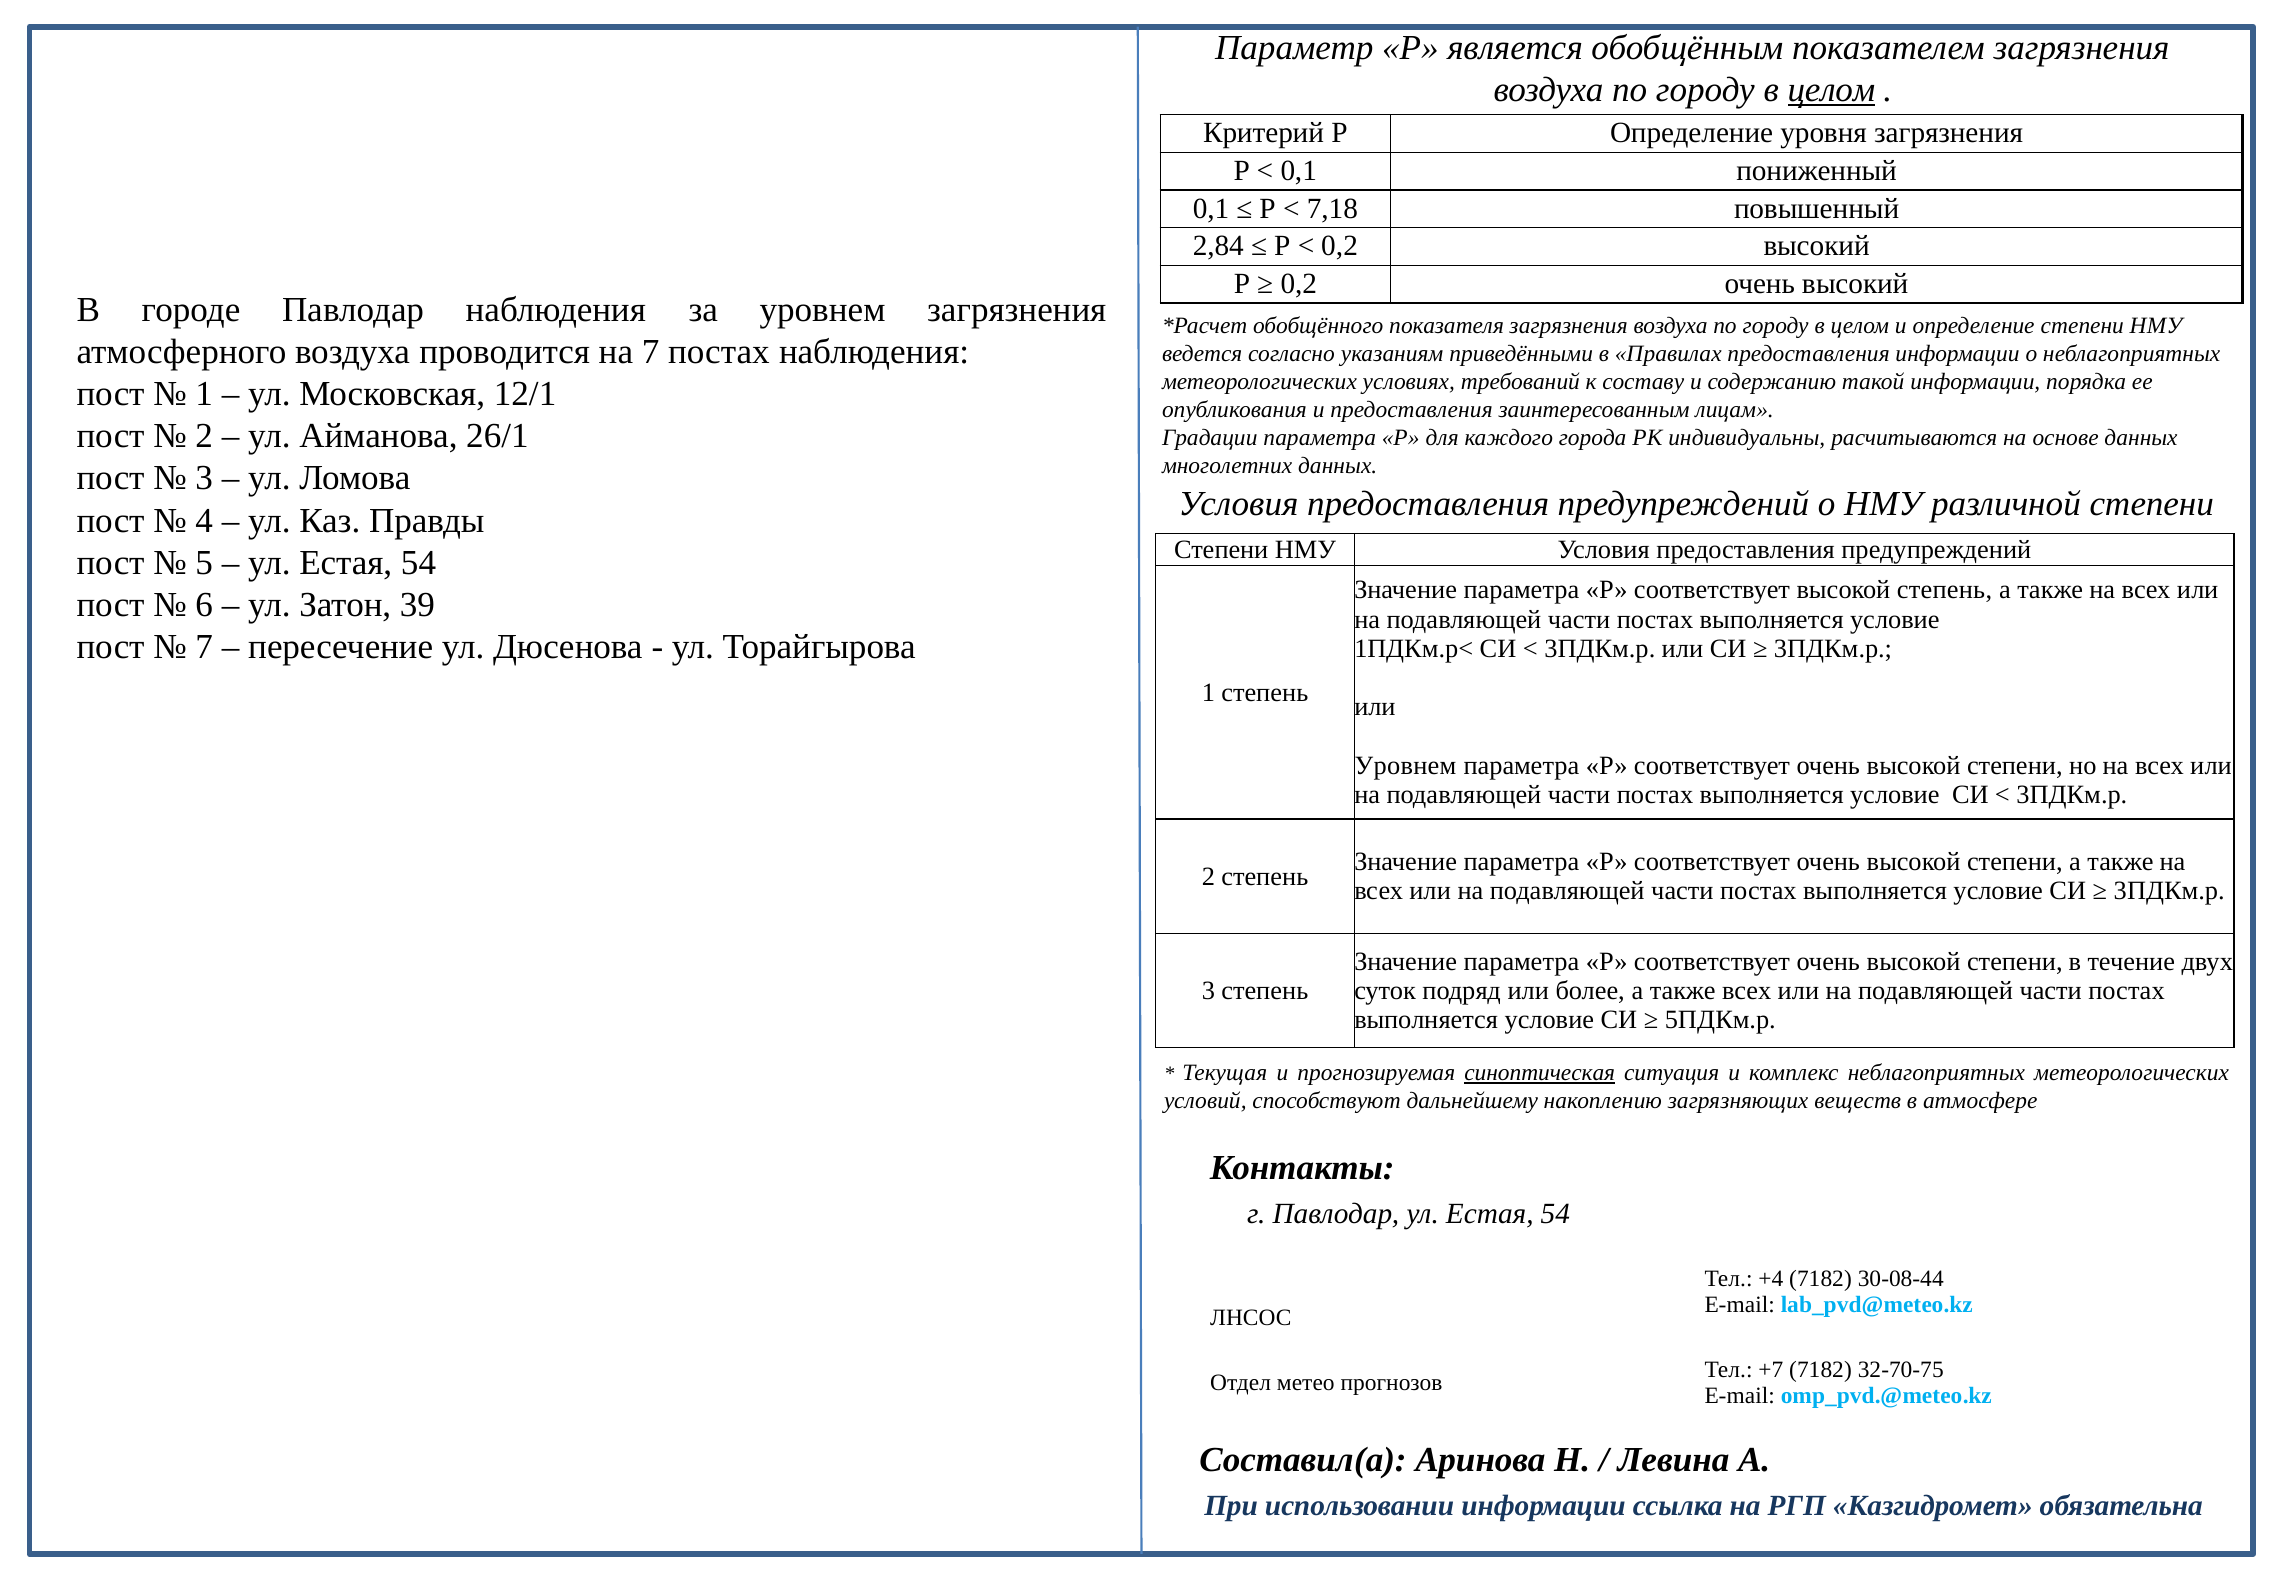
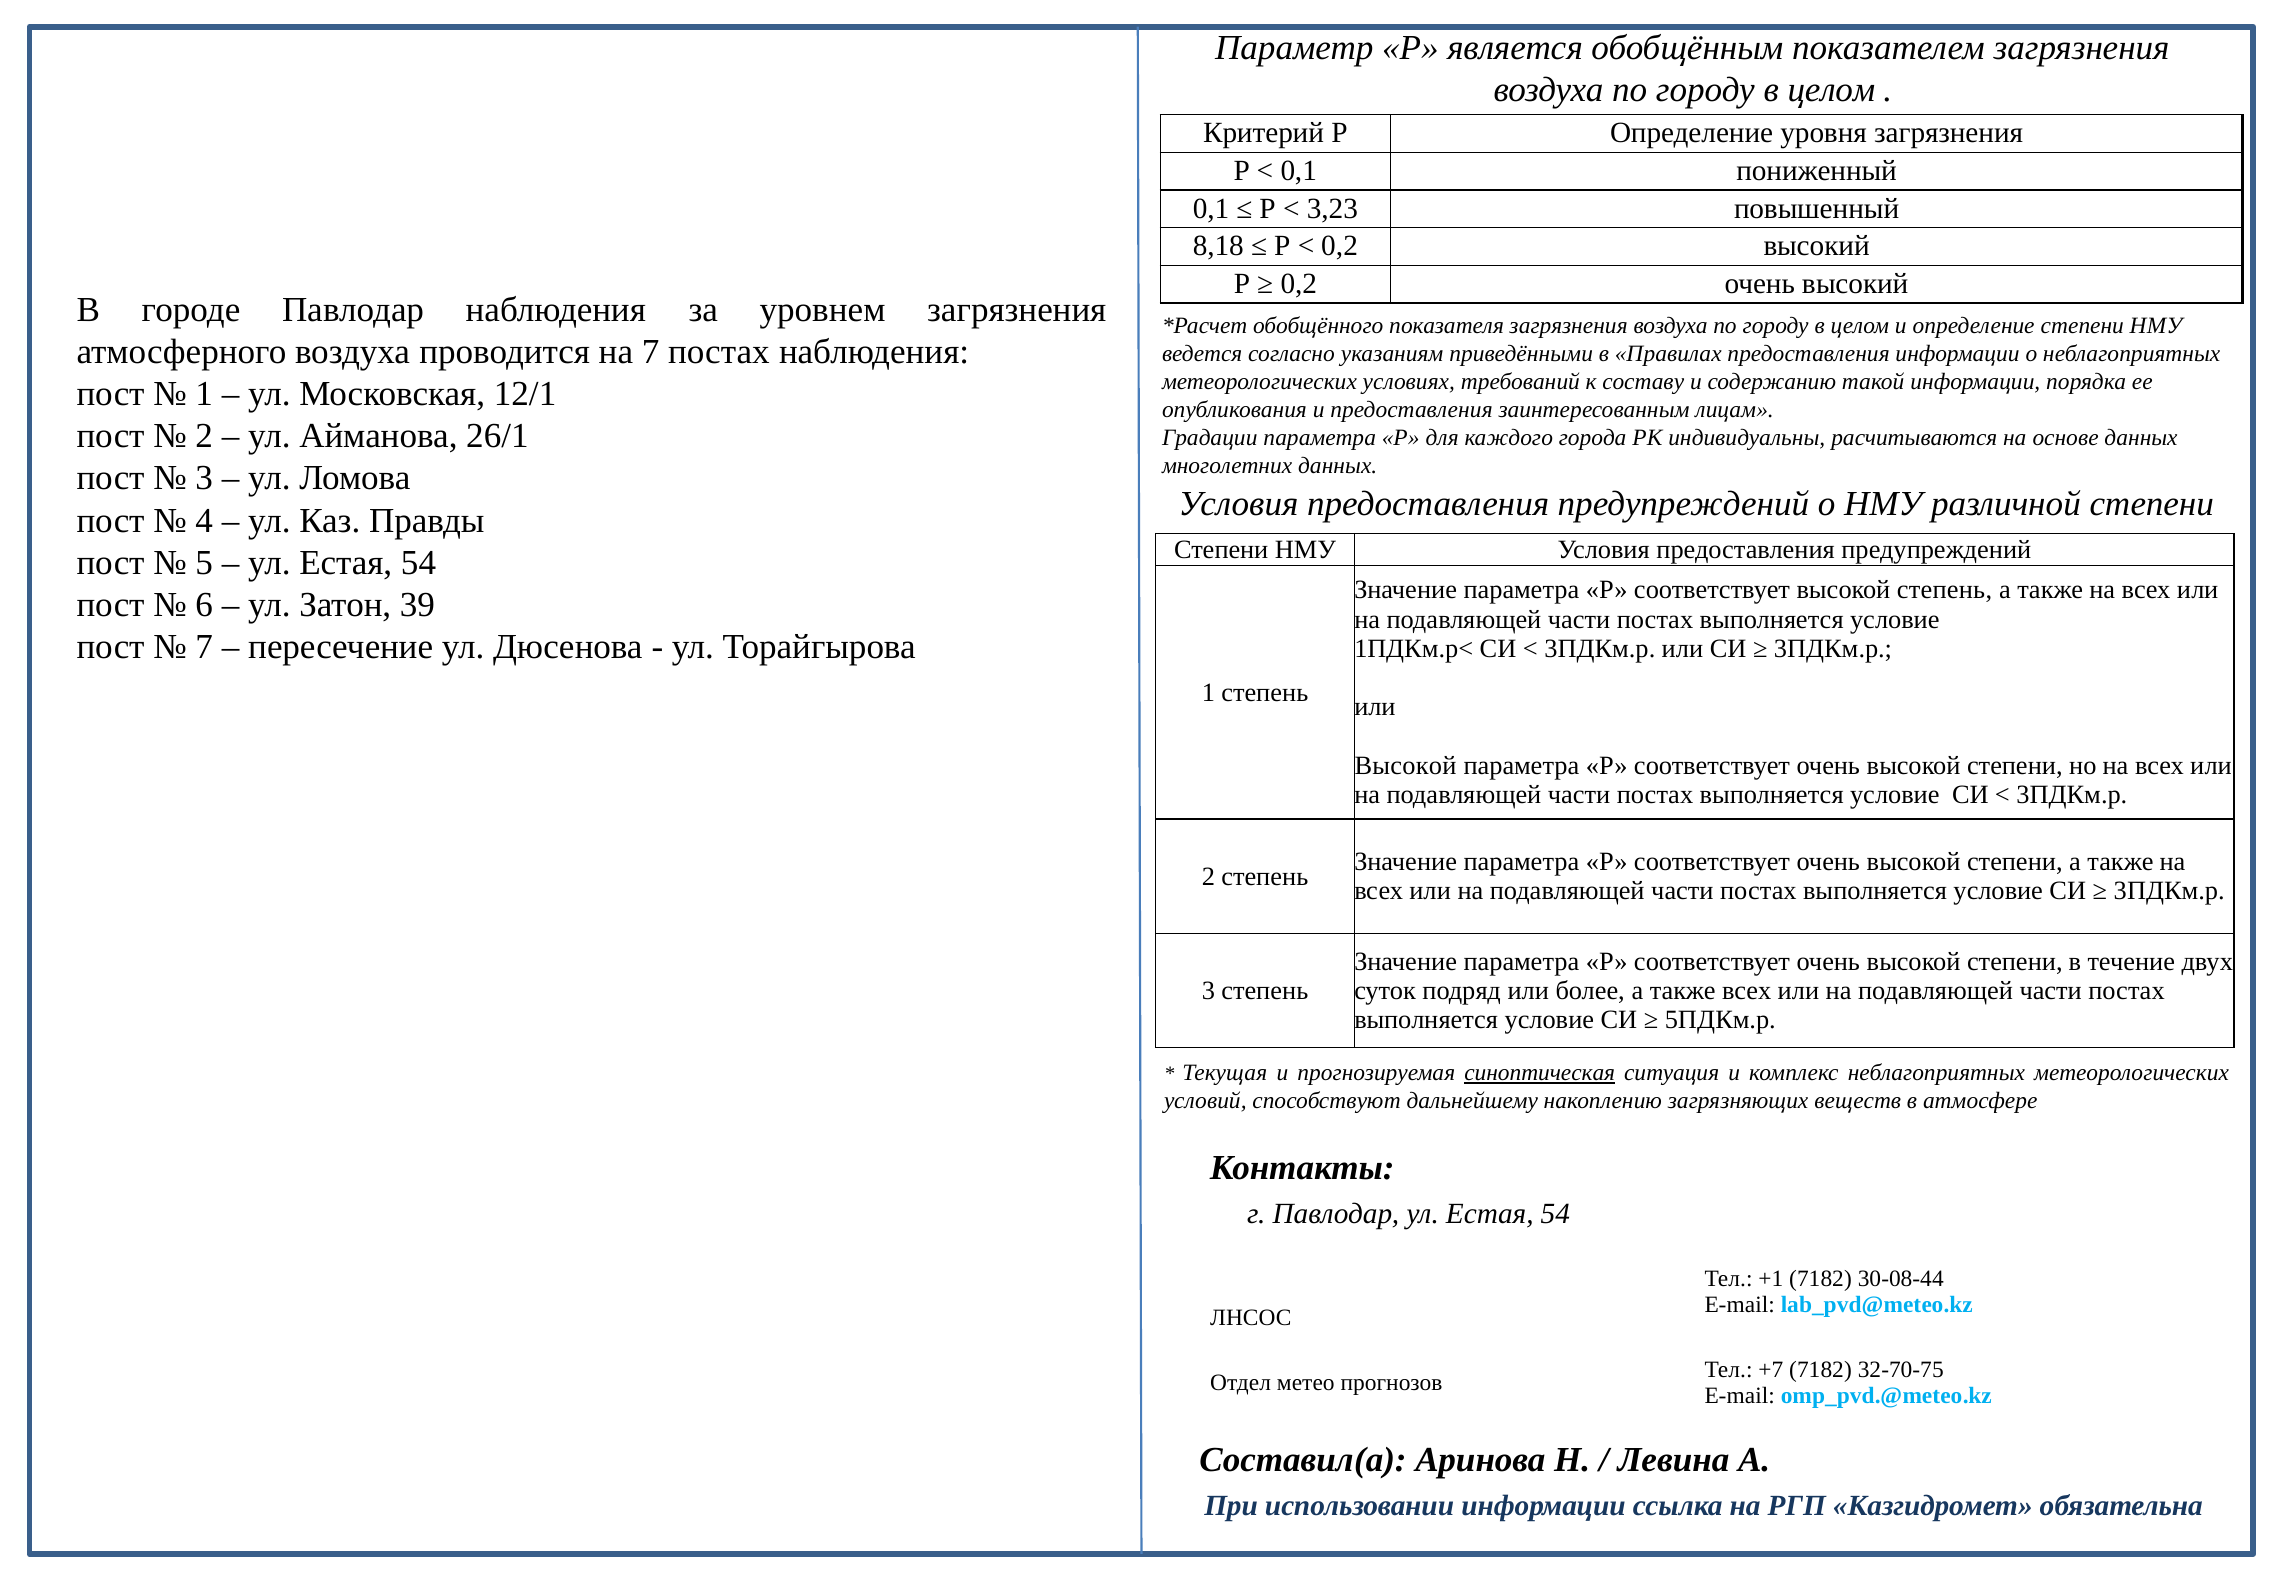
целом underline: present -> none (1831, 90)
7,18: 7,18 -> 3,23 (1332, 209)
2,84: 2,84 -> 8,18 (1218, 246)
Уровнем: Уровнем -> Высокой (1405, 765)
+4: +4 -> +1 (1771, 1278)
